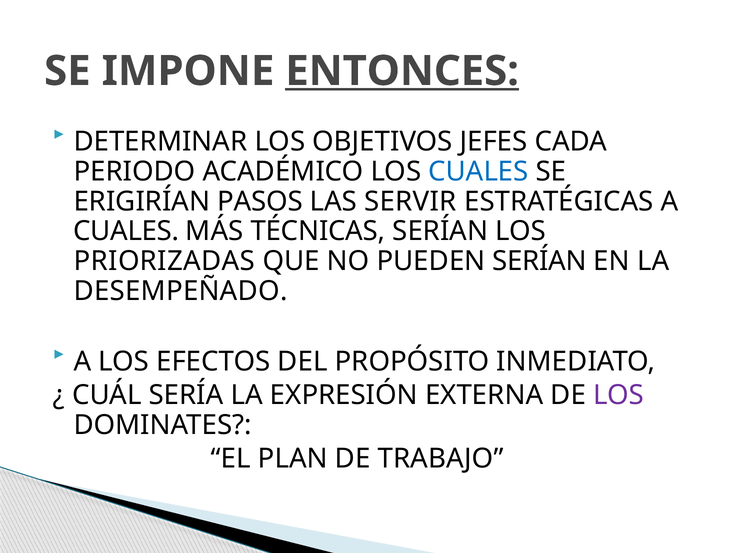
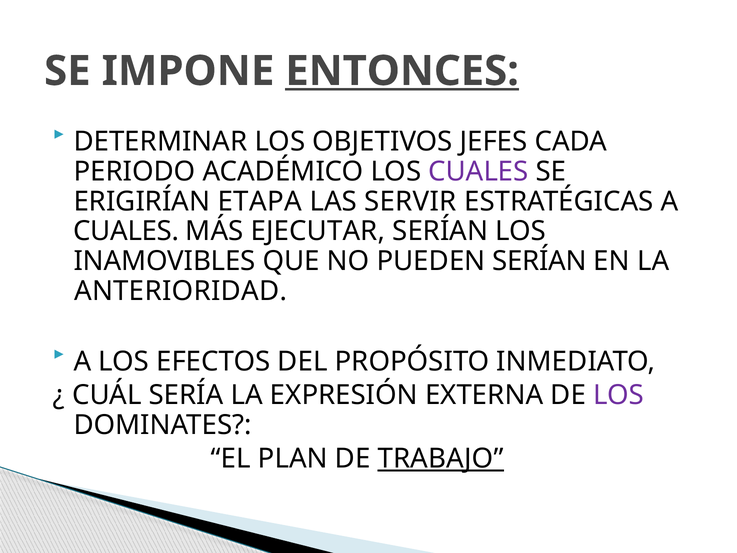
CUALES colour: blue -> purple (478, 171)
PASOS: PASOS -> ETAPA (260, 201)
TÉCNICAS: TÉCNICAS -> EJECUTAR (318, 231)
PRIORIZADAS: PRIORIZADAS -> INAMOVIBLES (165, 261)
DESEMPEÑADO: DESEMPEÑADO -> ANTERIORIDAD (181, 291)
TRABAJO underline: none -> present (441, 458)
